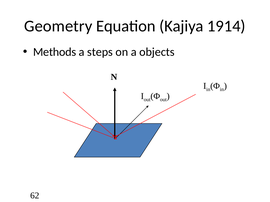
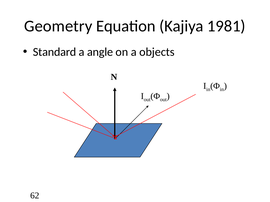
1914: 1914 -> 1981 (226, 26)
Methods: Methods -> Standard (55, 52)
steps: steps -> angle (100, 52)
